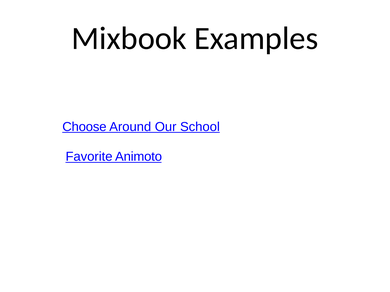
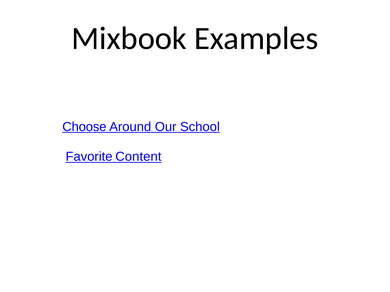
Animoto: Animoto -> Content (138, 157)
